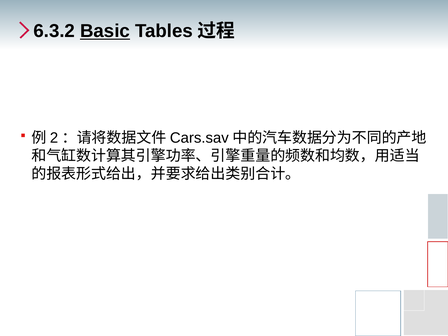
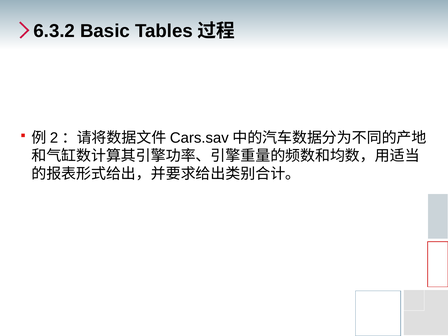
Basic underline: present -> none (105, 31)
